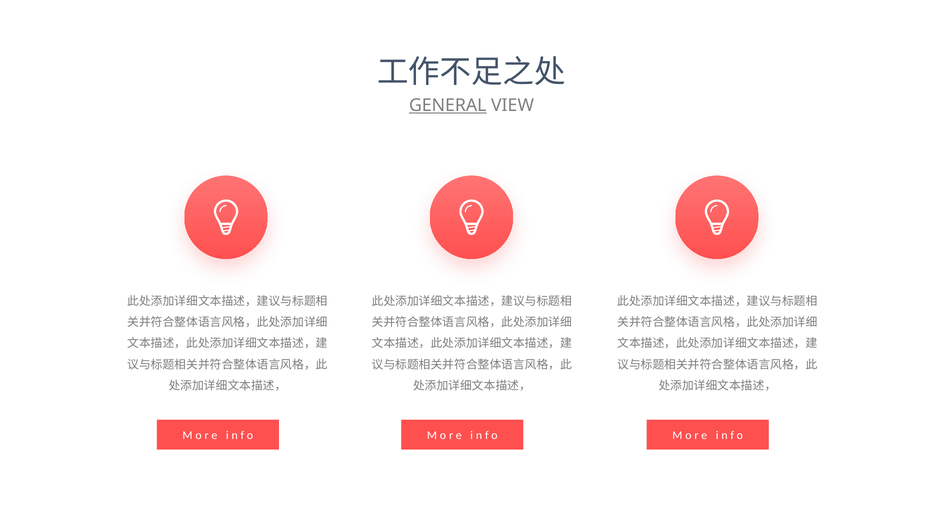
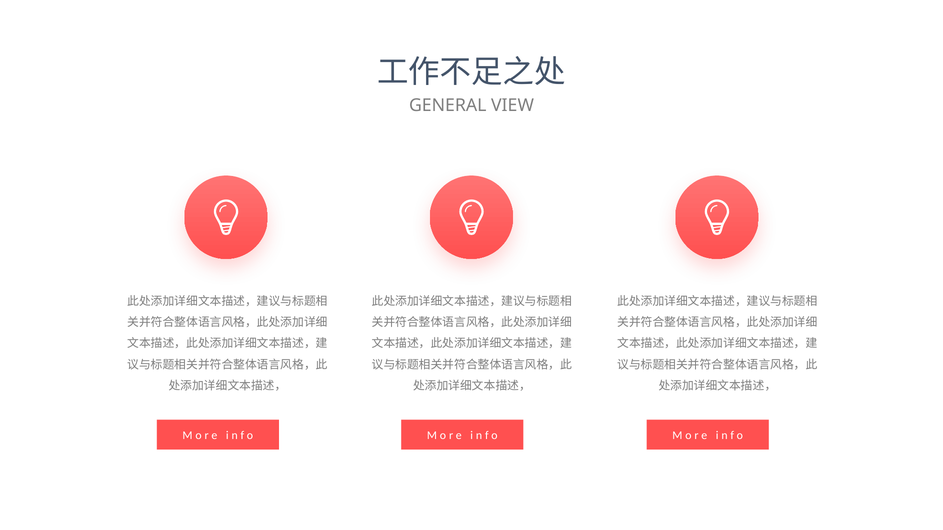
GENERAL underline: present -> none (448, 106)
